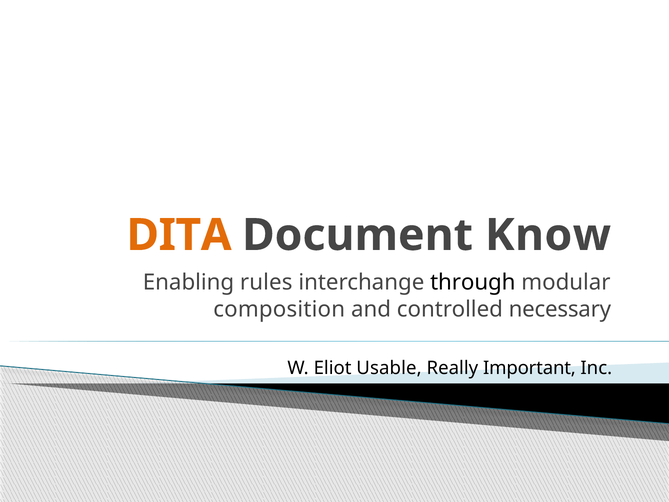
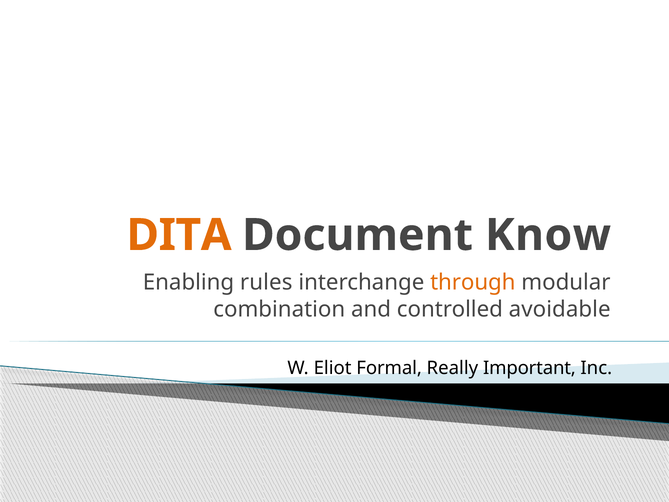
through colour: black -> orange (473, 282)
composition: composition -> combination (279, 309)
necessary: necessary -> avoidable (560, 309)
Usable: Usable -> Formal (389, 368)
